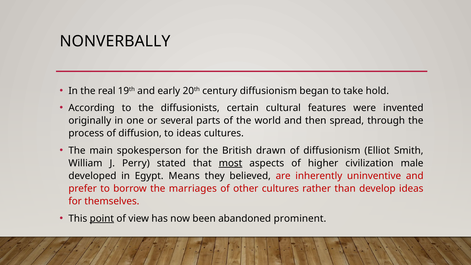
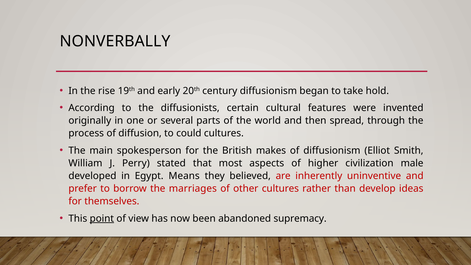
real: real -> rise (107, 91)
to ideas: ideas -> could (189, 133)
drawn: drawn -> makes (271, 150)
most underline: present -> none (231, 163)
prominent: prominent -> supremacy (300, 218)
